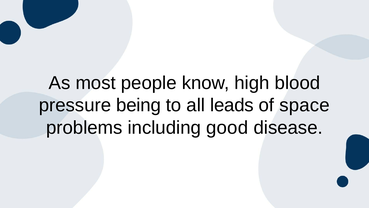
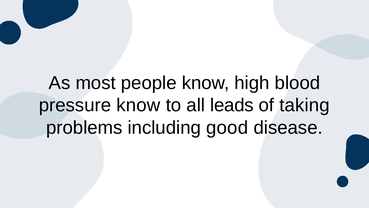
pressure being: being -> know (138, 105)
space: space -> taking (304, 105)
